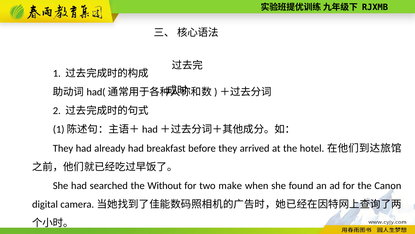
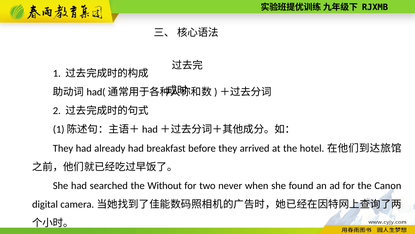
make: make -> never (230, 185)
